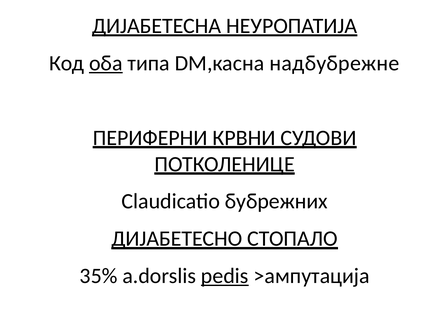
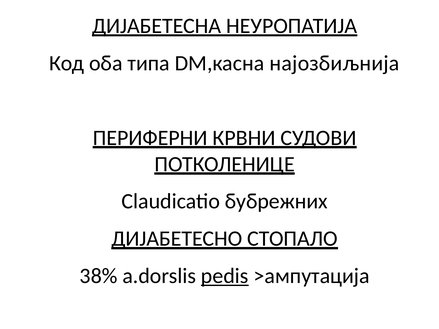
оба underline: present -> none (106, 63)
надбубрежне: надбубрежне -> најозбиљнија (334, 63)
35%: 35% -> 38% (99, 276)
